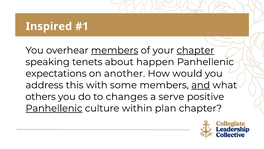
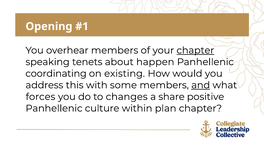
Inspired: Inspired -> Opening (49, 26)
members underline: present -> none (115, 50)
expectations: expectations -> coordinating (56, 73)
another: another -> existing (125, 73)
others: others -> forces (40, 96)
serve: serve -> share (172, 96)
Panhellenic underline: present -> none (54, 108)
